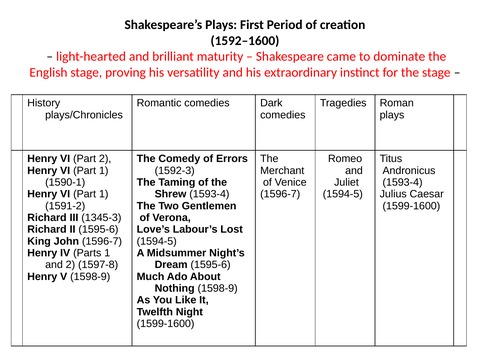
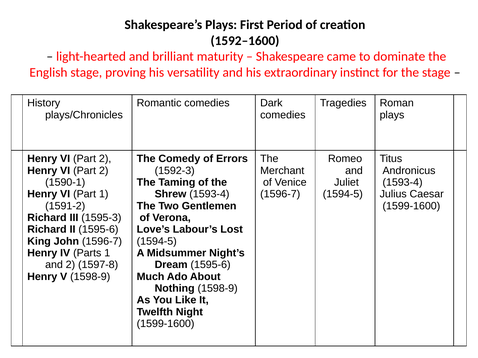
1: 1 -> 2 (104, 171)
1345-3: 1345-3 -> 1595-3 (101, 218)
